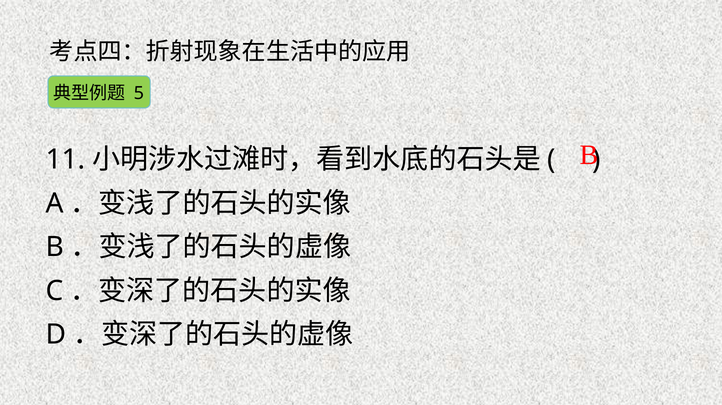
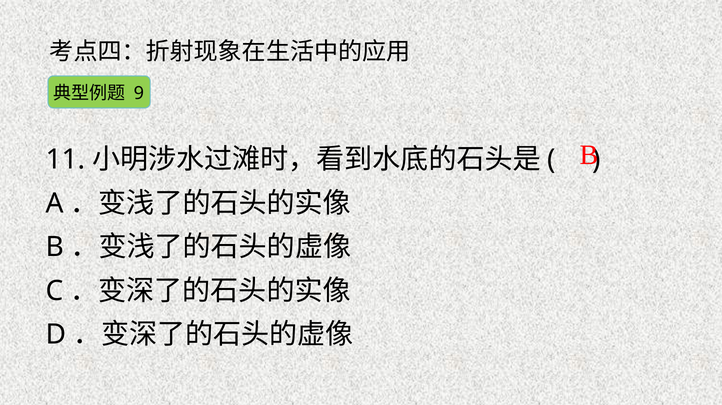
5: 5 -> 9 (139, 93)
